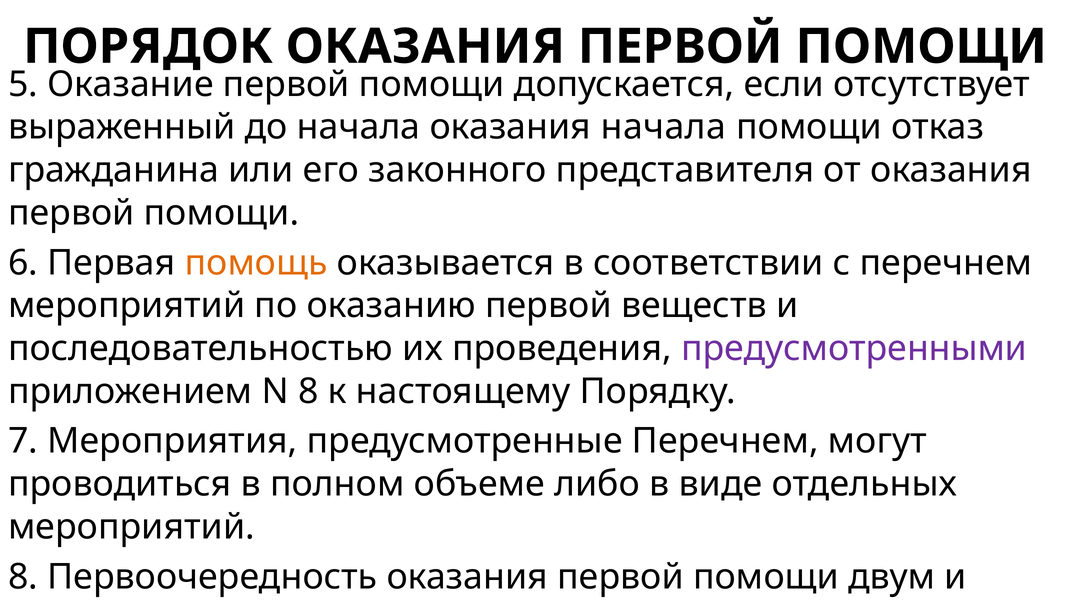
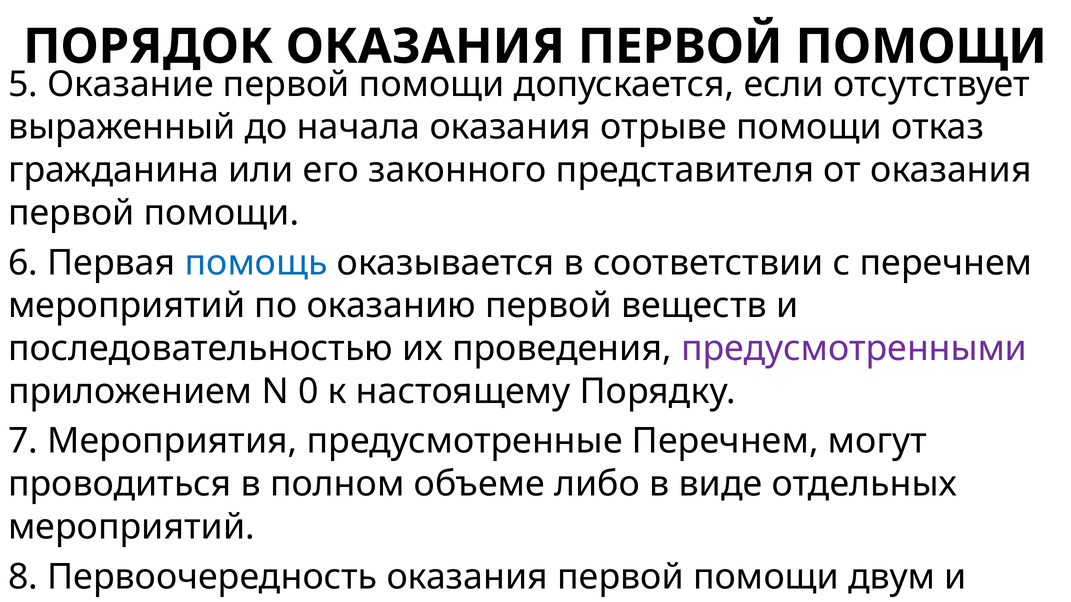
оказания начала: начала -> отрыве (664, 127)
помощь colour: orange -> blue (256, 263)
N 8: 8 -> 0 (308, 392)
